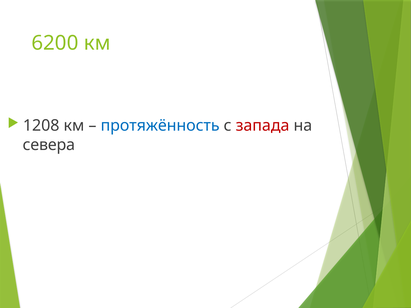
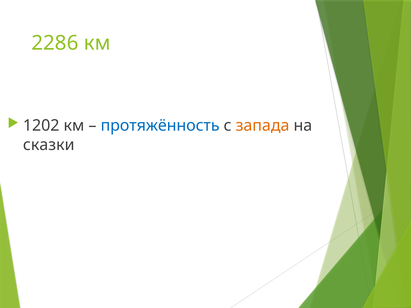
6200: 6200 -> 2286 (55, 43)
1208: 1208 -> 1202 (41, 126)
запада colour: red -> orange (263, 126)
севера: севера -> сказки (49, 145)
